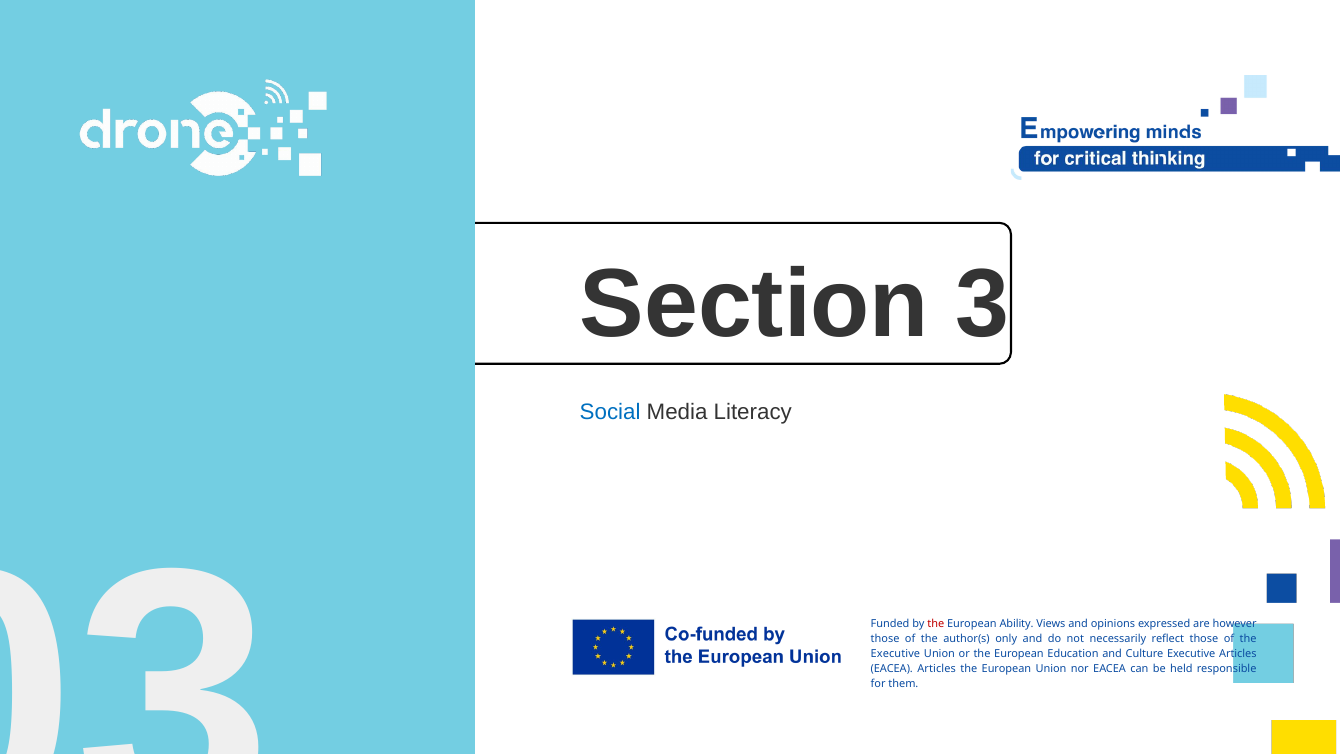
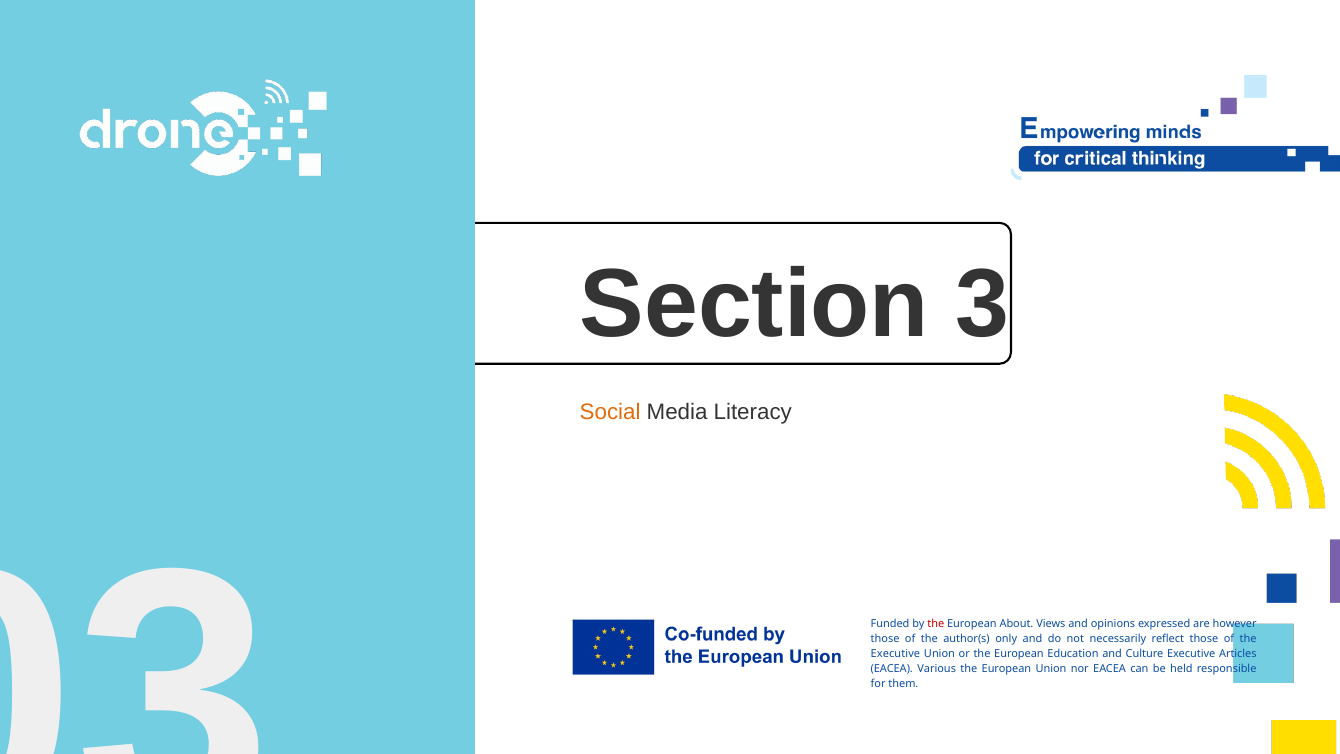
Social colour: blue -> orange (610, 412)
Ability: Ability -> About (1016, 624)
EACEA Articles: Articles -> Various (937, 669)
